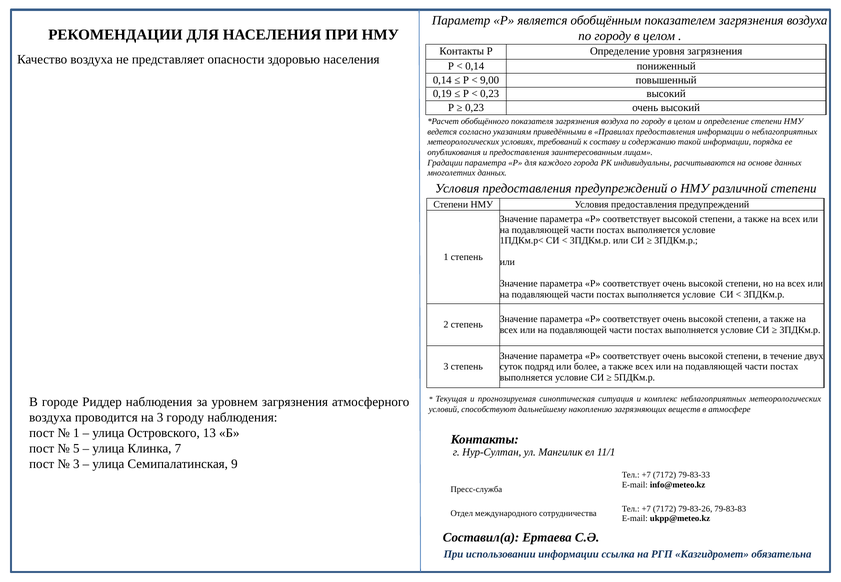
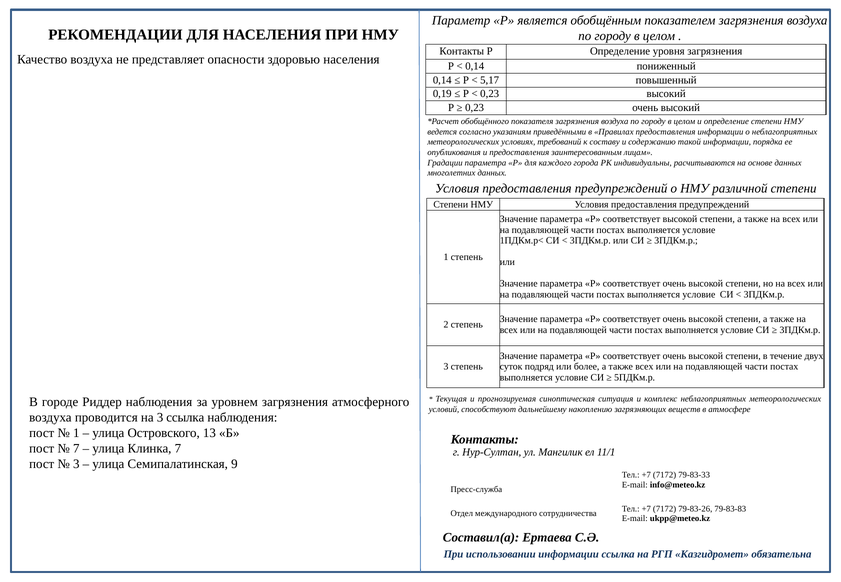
9,00: 9,00 -> 5,17 (490, 80)
3 городу: городу -> ссылка (185, 417)
5: 5 -> 7 (76, 448)
